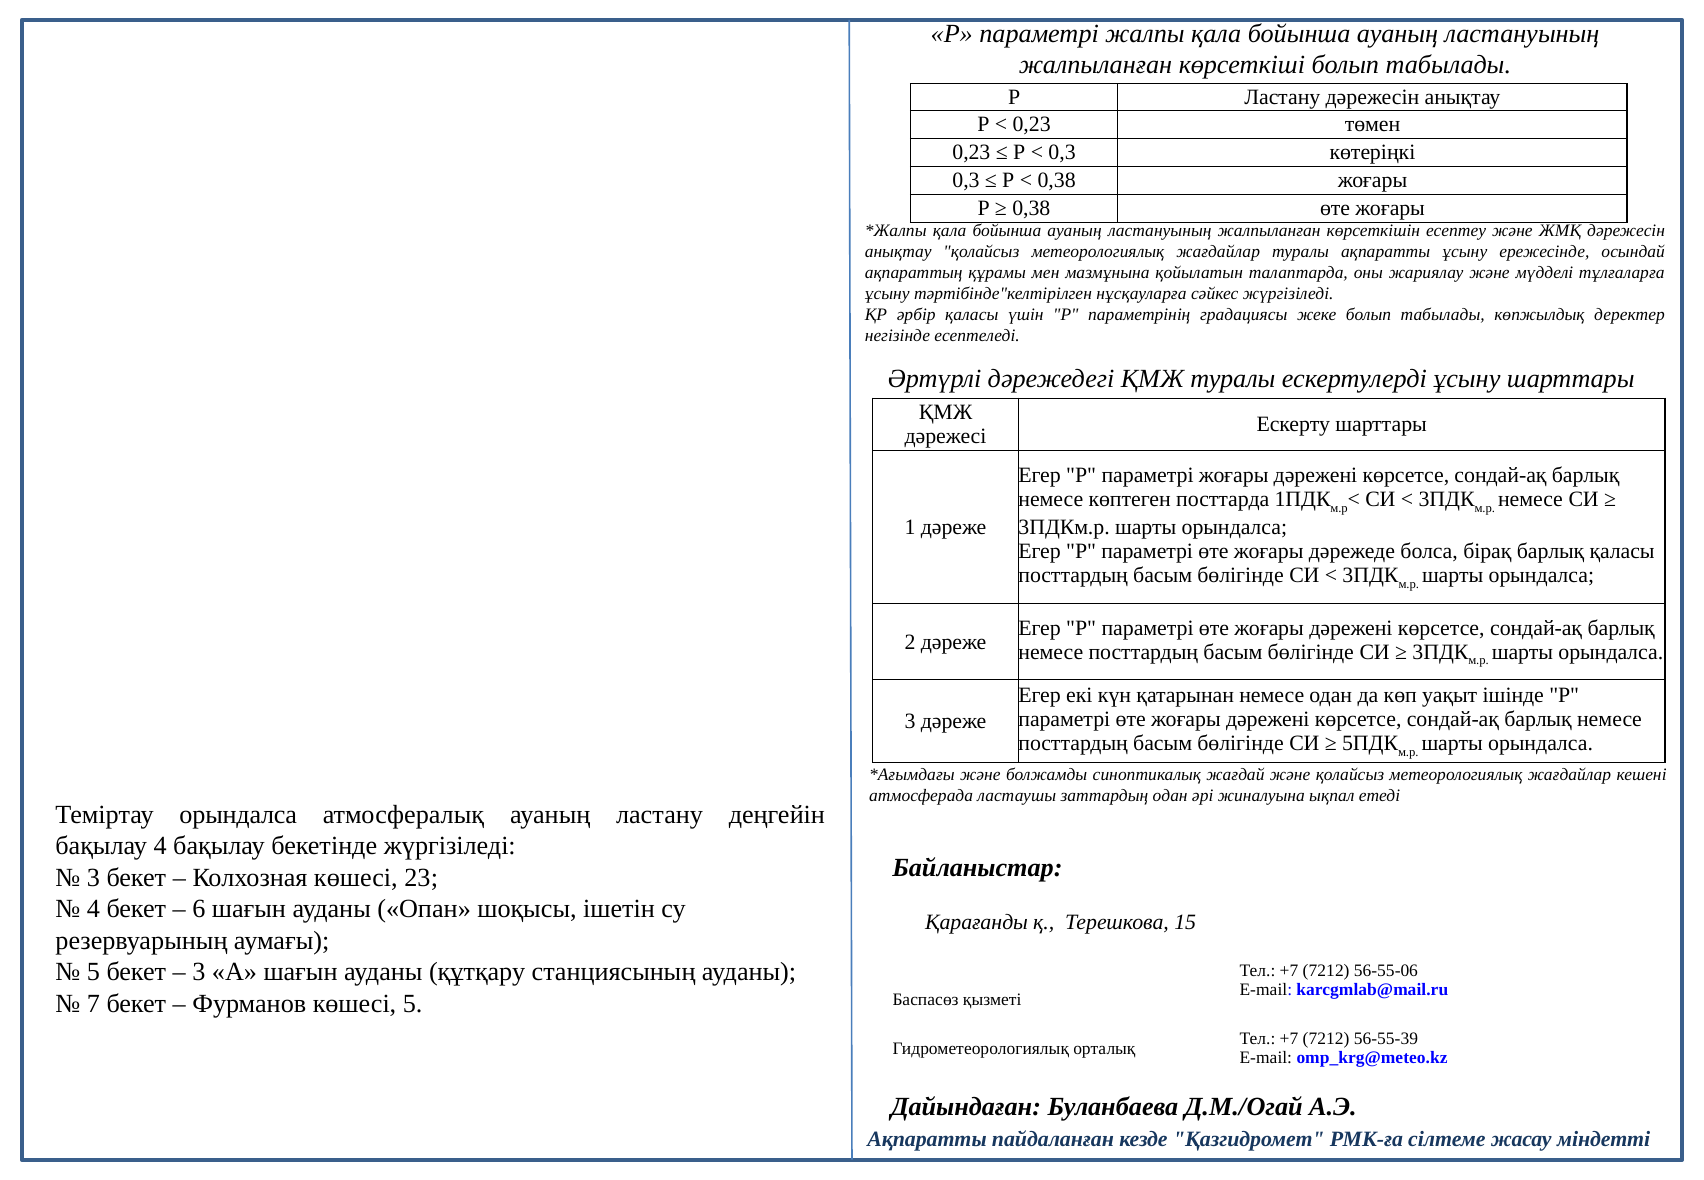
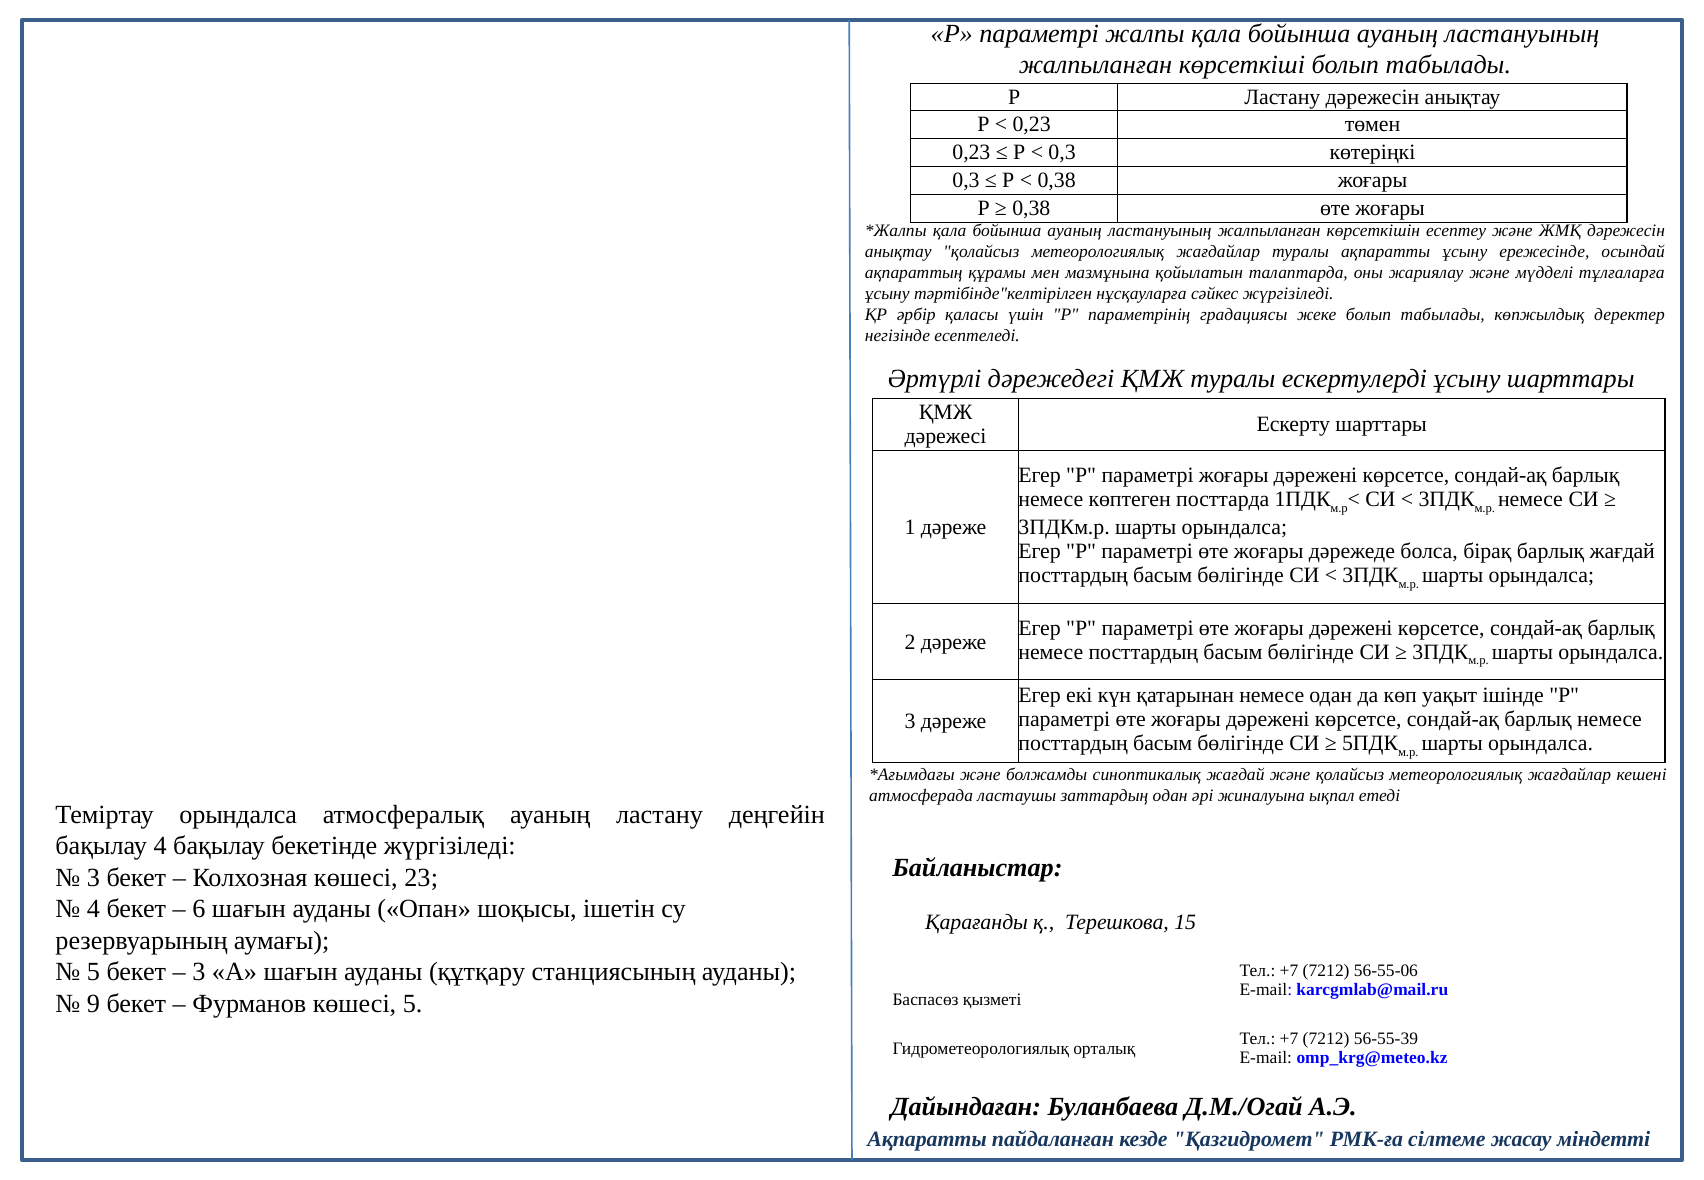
барлық қаласы: қаласы -> жағдай (1622, 551)
7: 7 -> 9 (93, 1003)
